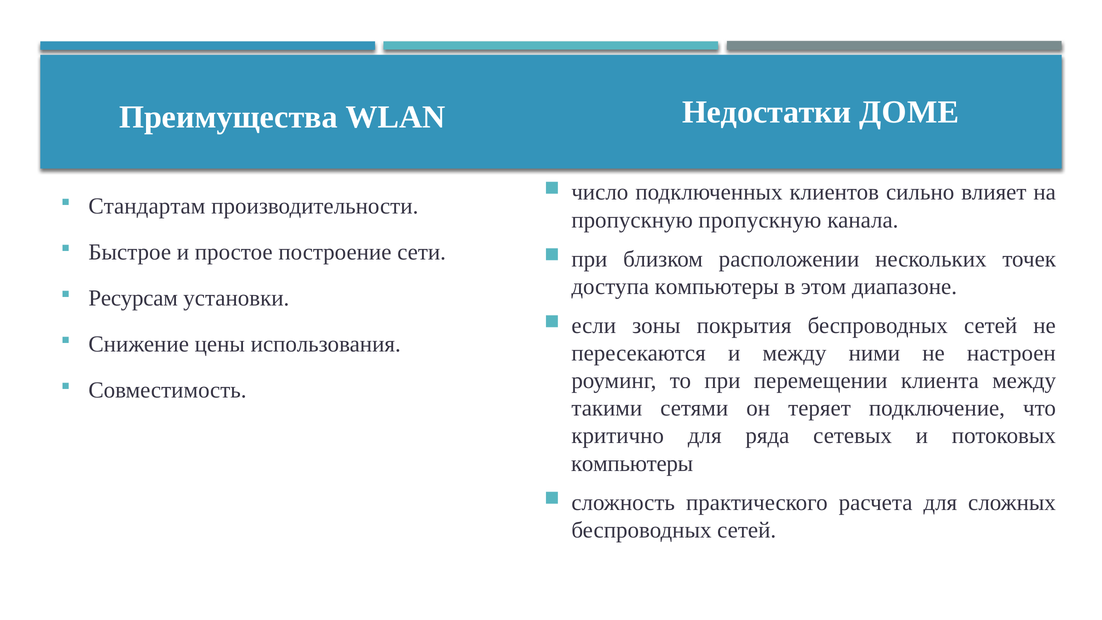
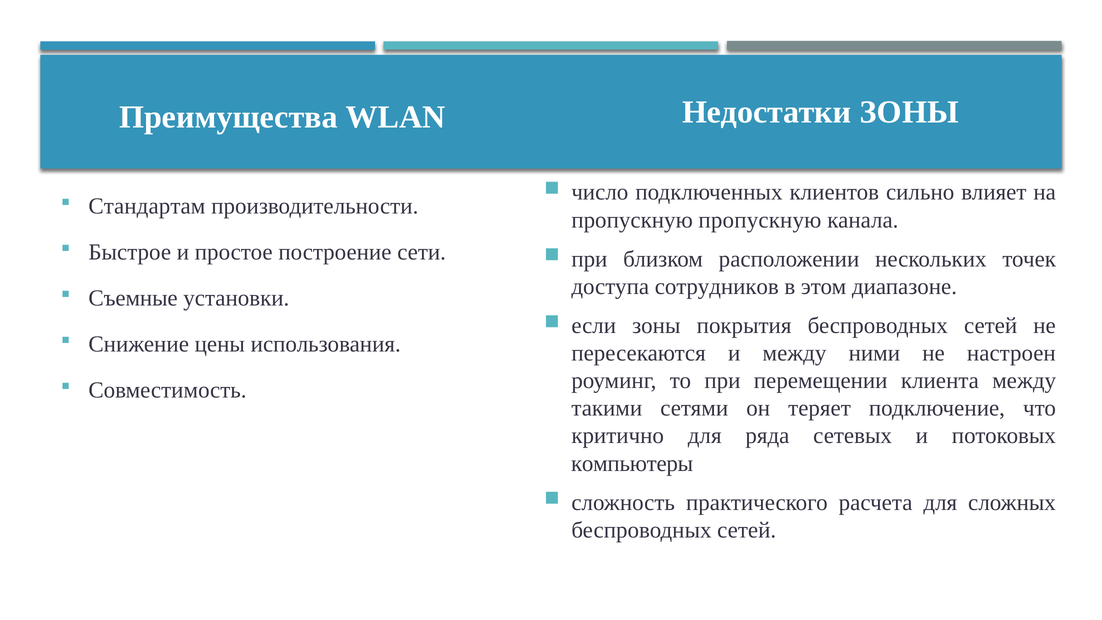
Недостатки ДОМЕ: ДОМЕ -> ЗОНЫ (909, 112)
доступа компьютеры: компьютеры -> сотрудников (717, 287)
Ресурсам: Ресурсам -> Съемные (133, 298)
